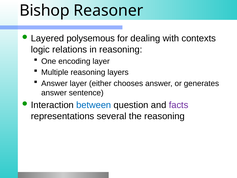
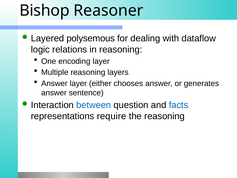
contexts: contexts -> dataflow (199, 38)
facts colour: purple -> blue (179, 105)
several: several -> require (112, 116)
